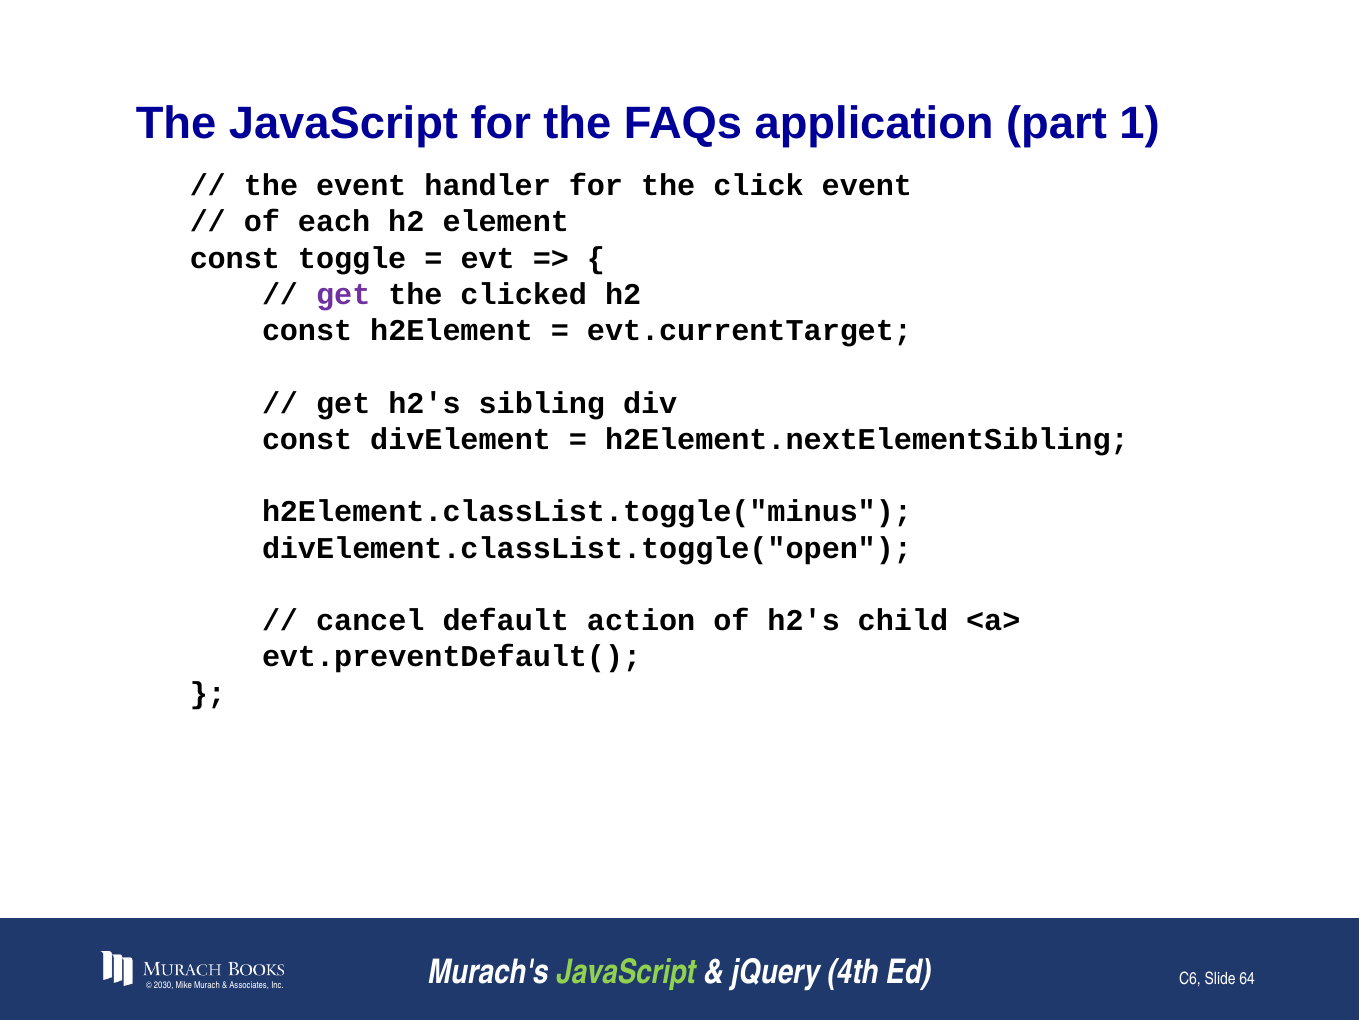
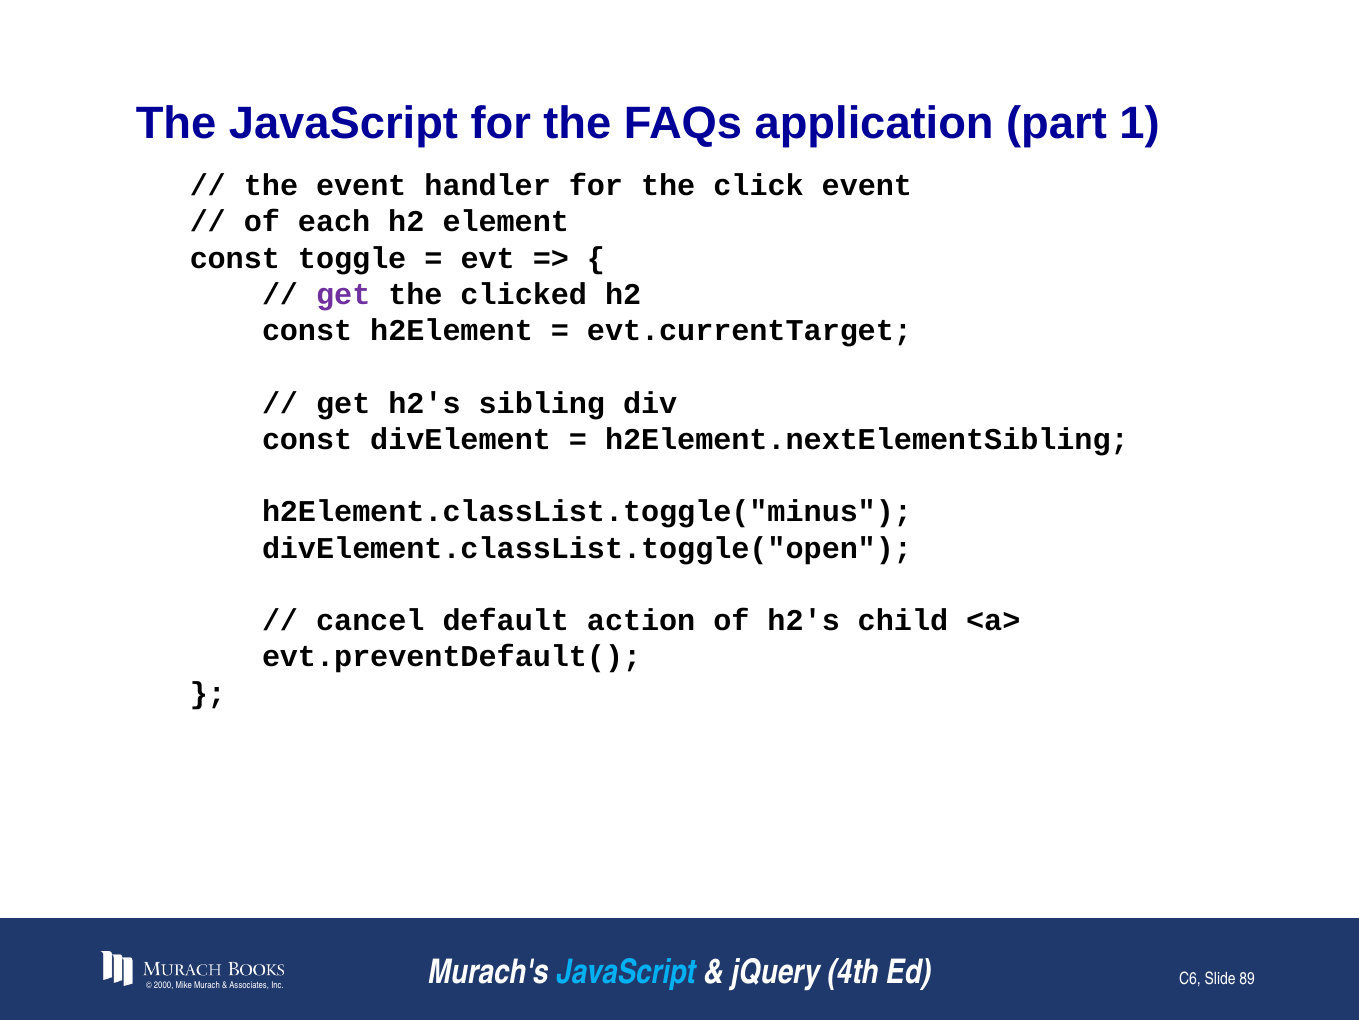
JavaScript colour: light green -> light blue (626, 972)
2030: 2030 -> 2000 (164, 985)
64: 64 -> 89 (1247, 978)
